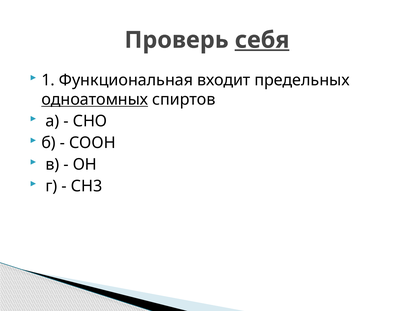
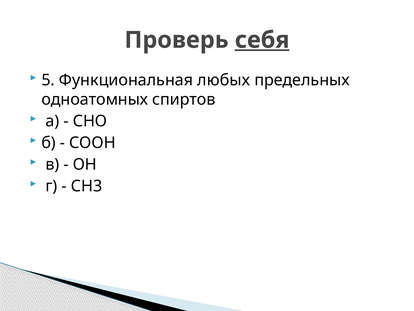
1: 1 -> 5 (48, 80)
входит: входит -> любых (224, 80)
одноатомных underline: present -> none (95, 99)
